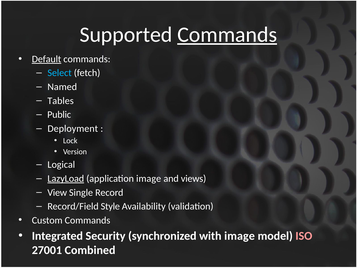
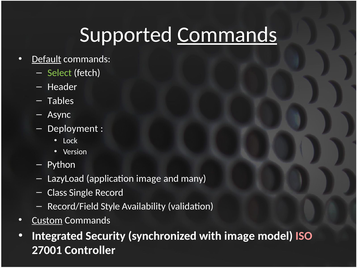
Select colour: light blue -> light green (60, 73)
Named: Named -> Header (62, 87)
Public: Public -> Async (59, 115)
Logical: Logical -> Python (61, 165)
LazyLoad underline: present -> none (66, 178)
views: views -> many (194, 178)
View: View -> Class (57, 192)
Custom underline: none -> present (47, 220)
Combined: Combined -> Controller (90, 250)
